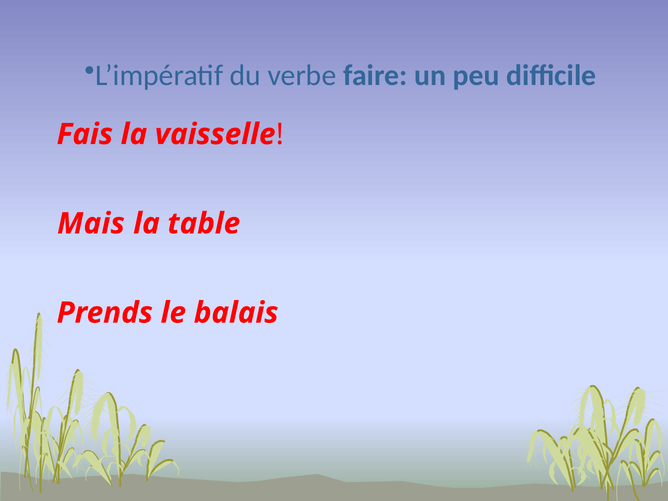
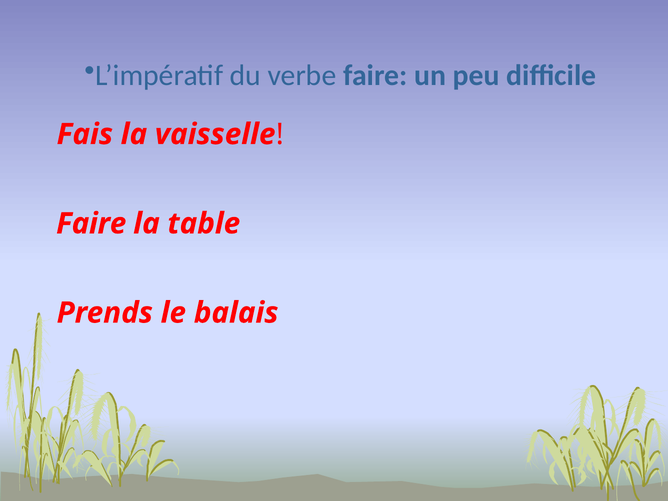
Mais: Mais -> Faire (91, 224)
